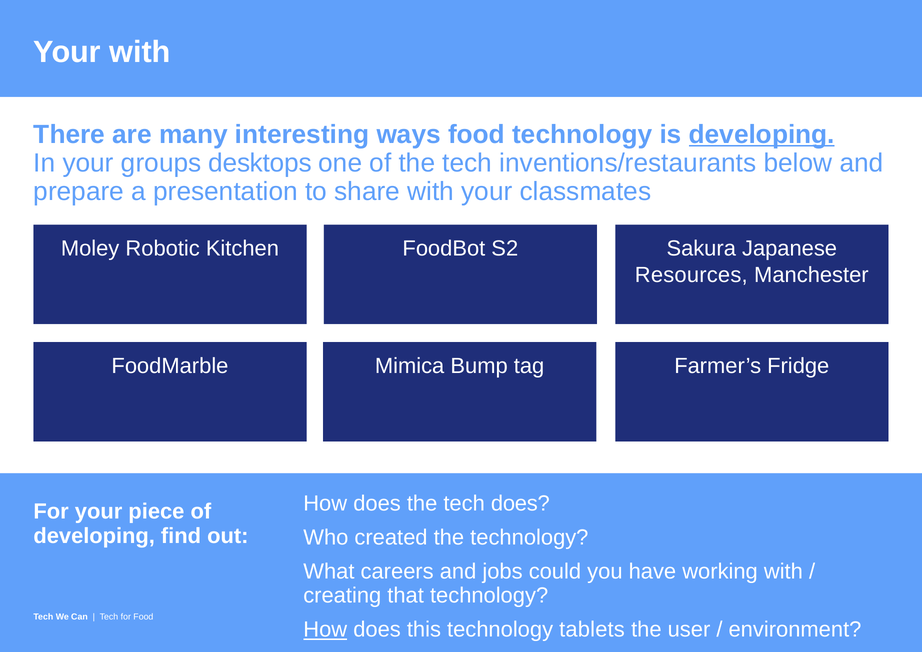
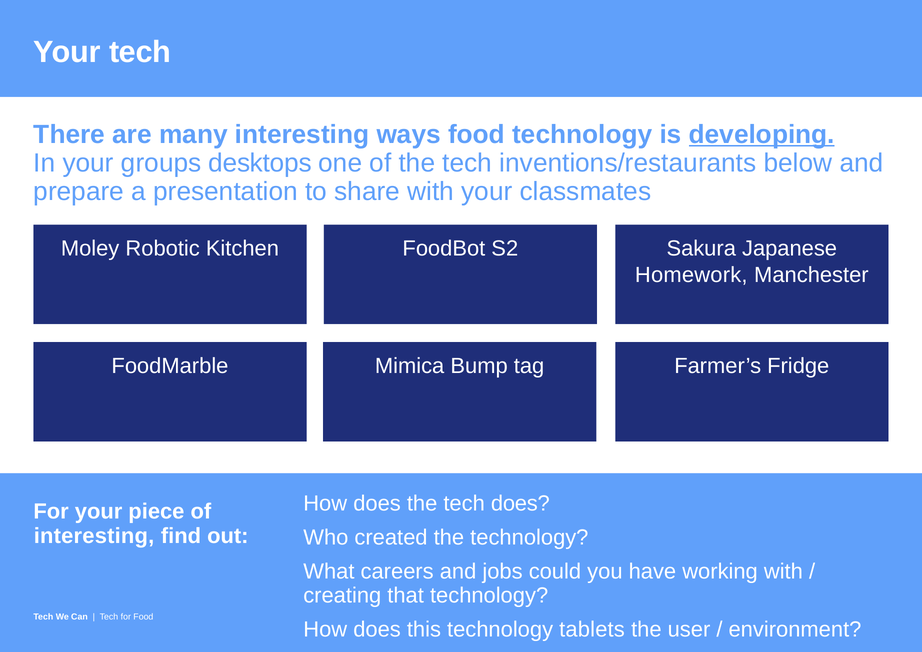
Your with: with -> tech (140, 52)
Resources: Resources -> Homework (691, 275)
developing: developing -> interesting (94, 536)
How underline: present -> none (325, 630)
